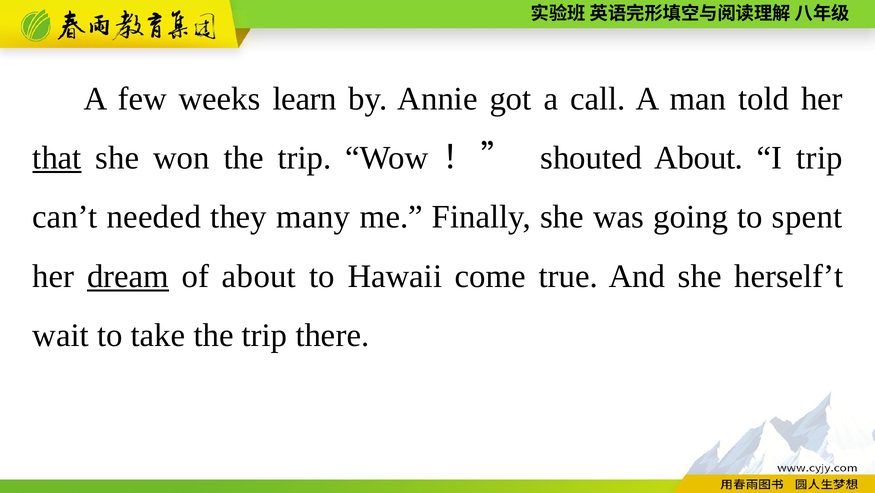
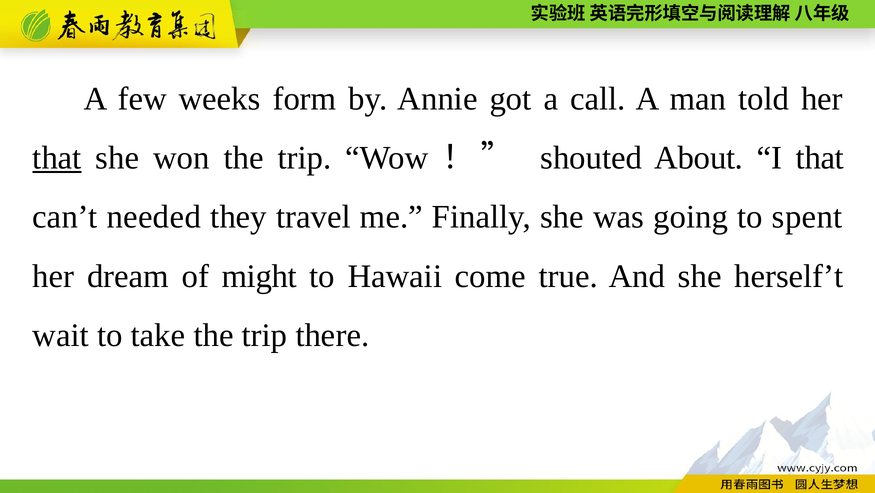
learn: learn -> form (305, 99)
I trip: trip -> that (820, 158)
many: many -> travel (313, 217)
dream underline: present -> none (128, 276)
of about: about -> might (259, 276)
